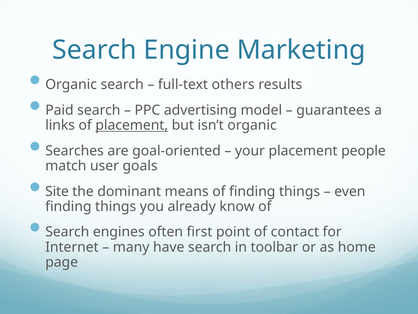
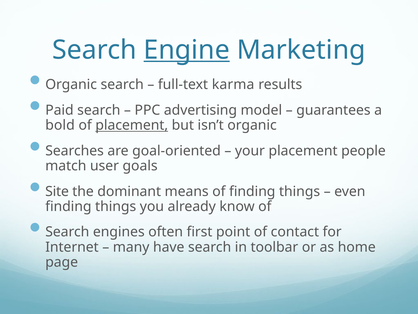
Engine underline: none -> present (187, 50)
others: others -> karma (233, 85)
links: links -> bold (60, 125)
